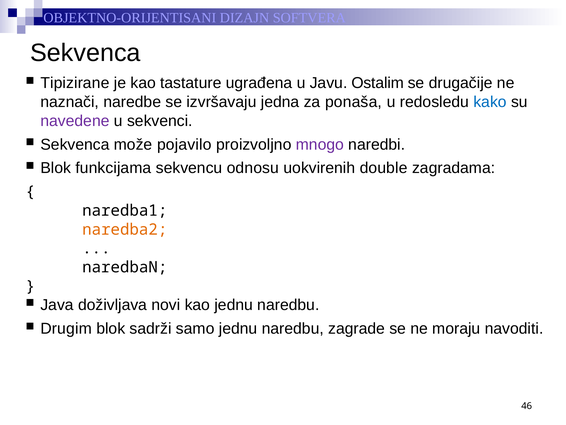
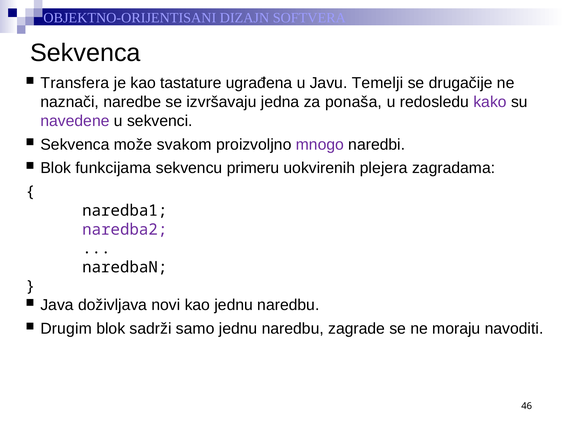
Tipizirane: Tipizirane -> Transfera (75, 83)
Ostalim: Ostalim -> Temelji (377, 83)
kako colour: blue -> purple (490, 102)
pojavilo: pojavilo -> svakom (184, 144)
odnosu: odnosu -> primeru (253, 168)
double: double -> plejera (384, 168)
naredba2 colour: orange -> purple (125, 229)
